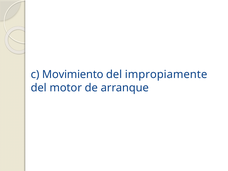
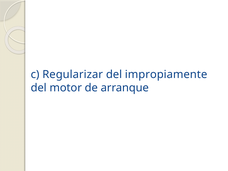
Movimiento: Movimiento -> Regularizar (73, 74)
